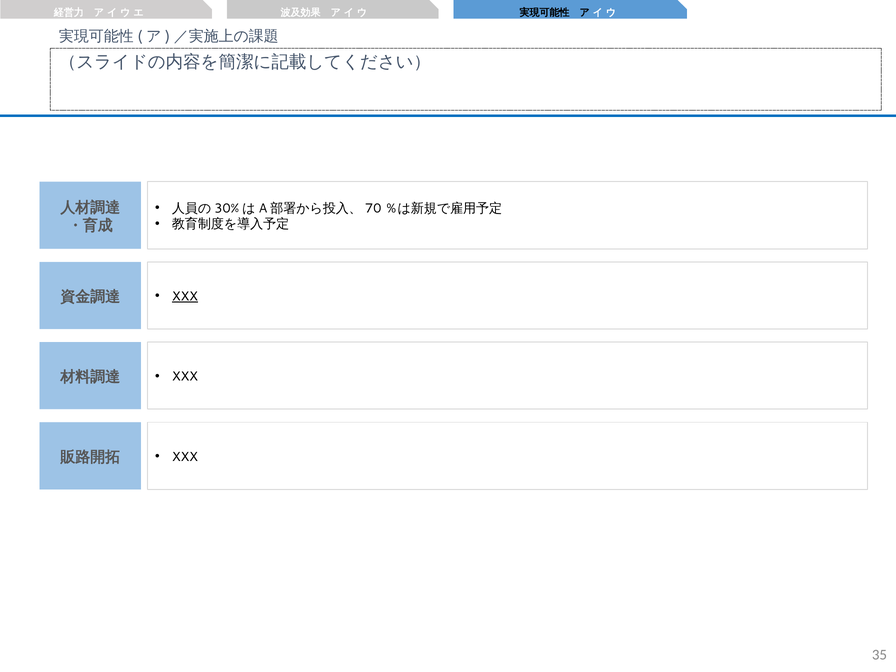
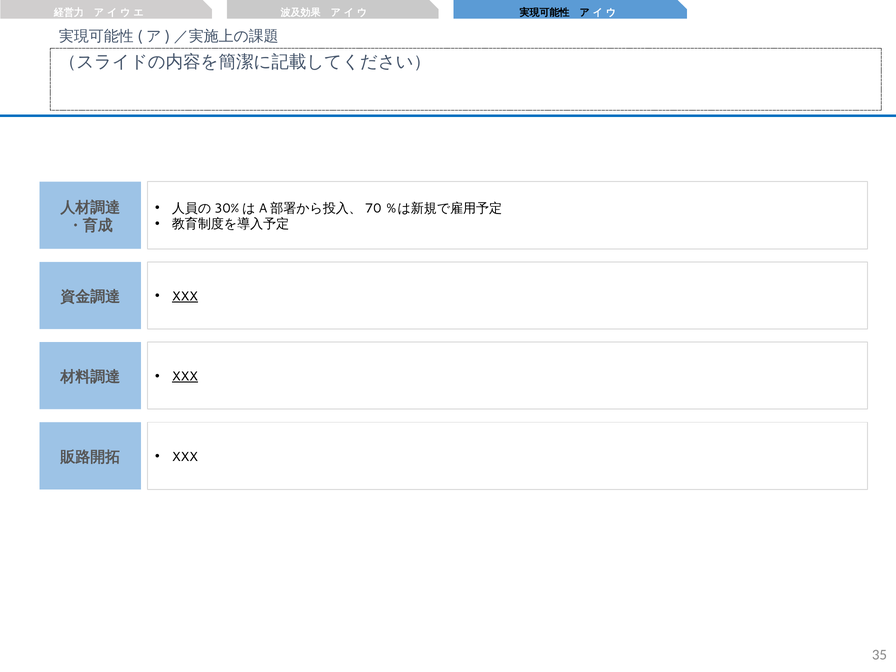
XXX underline: none -> present (185, 377)
